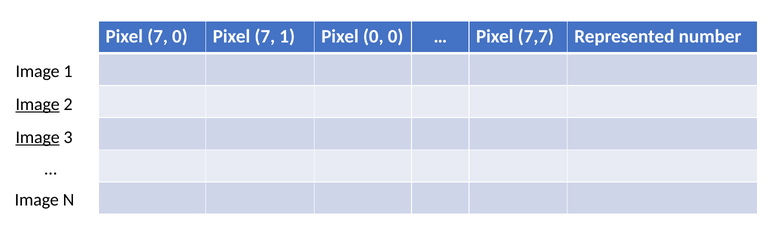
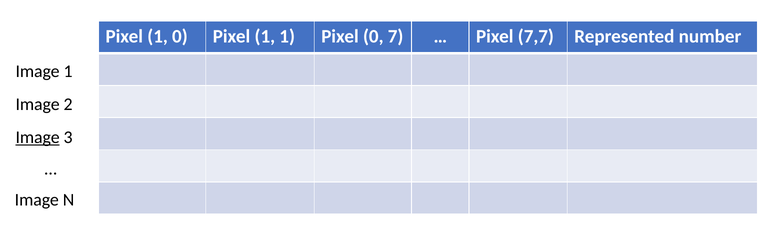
7: 7 -> 1 (158, 37)
0 Pixel 7: 7 -> 1 (265, 37)
0 0: 0 -> 7 (396, 37)
Image underline: present -> none (38, 104)
